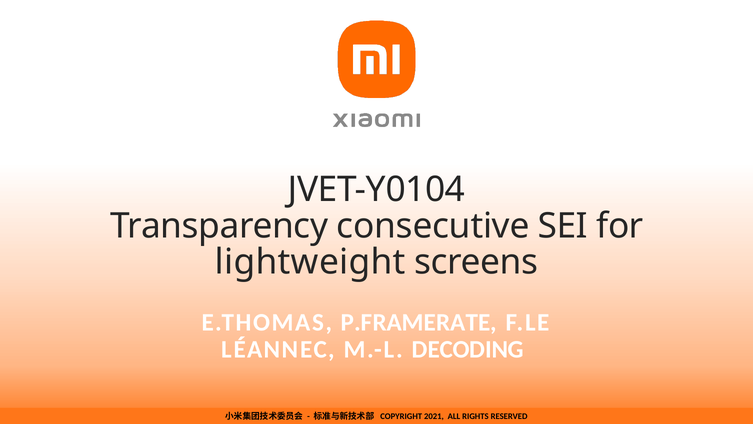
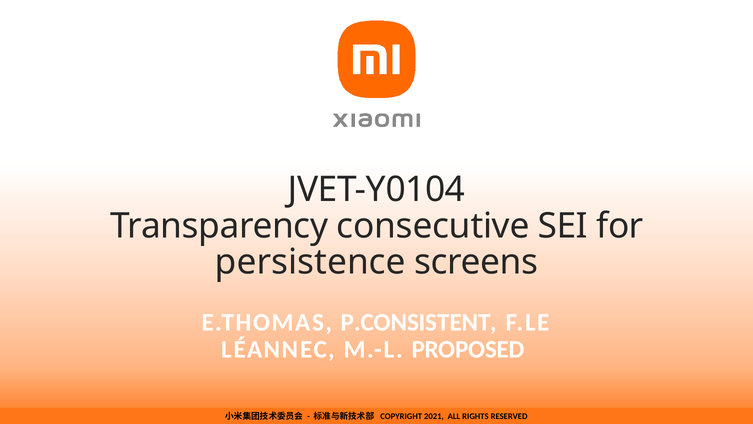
lightweight: lightweight -> persistence (310, 262)
P.FRAMERATE: P.FRAMERATE -> P.CONSISTENT (419, 322)
DECODING: DECODING -> PROPOSED (468, 349)
